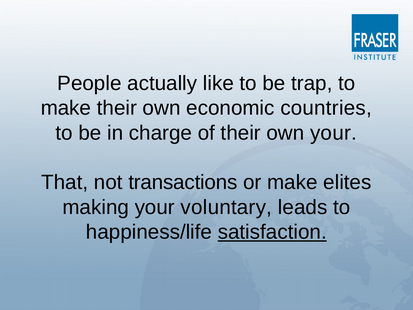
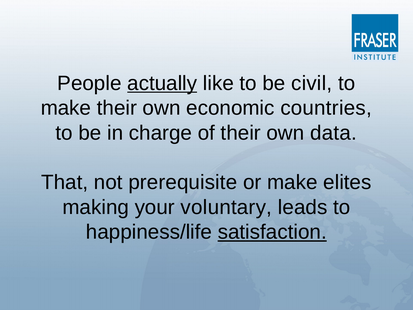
actually underline: none -> present (162, 83)
trap: trap -> civil (312, 83)
own your: your -> data (333, 133)
transactions: transactions -> prerequisite (183, 182)
